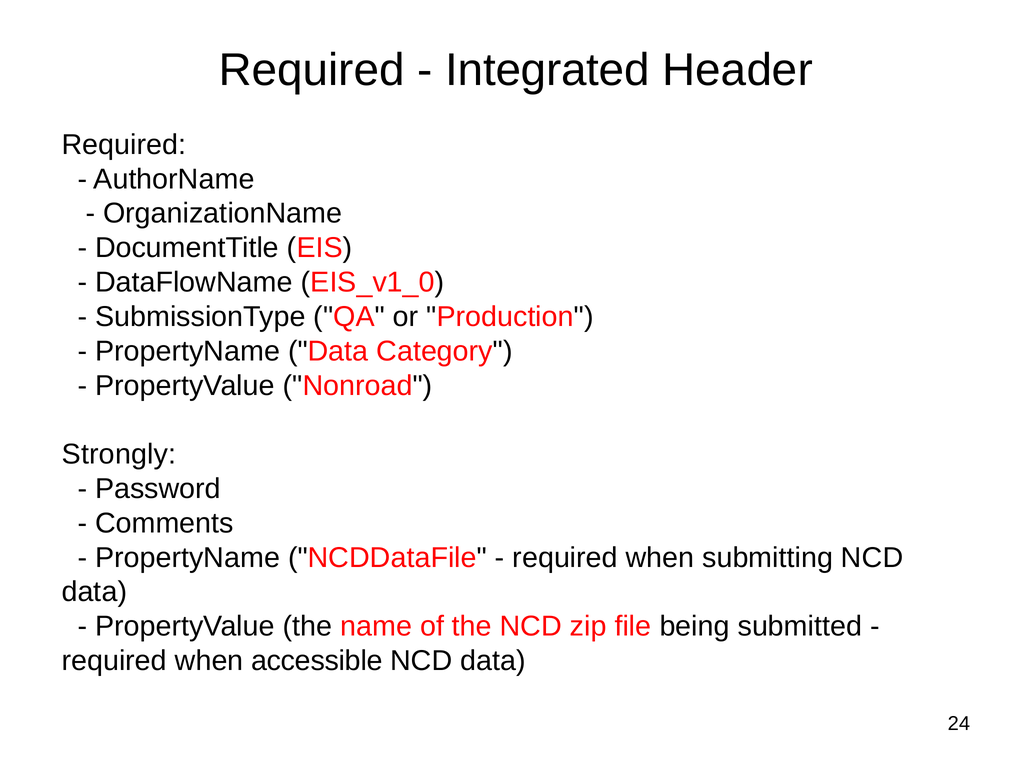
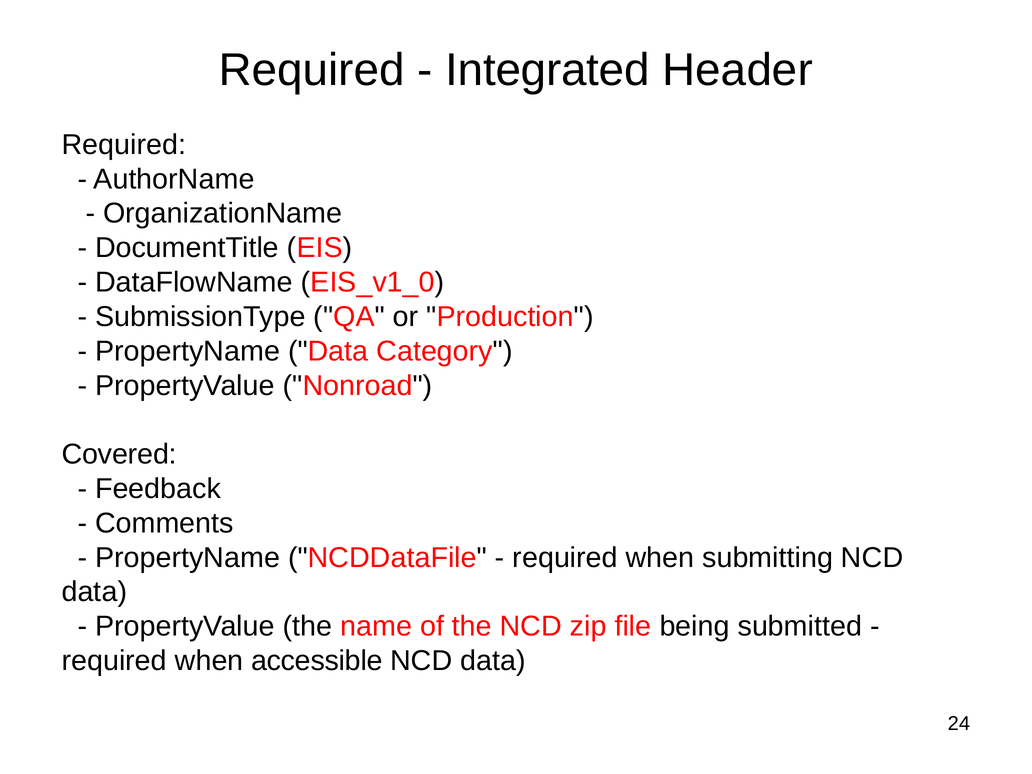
Strongly: Strongly -> Covered (119, 454)
Password: Password -> Feedback (158, 489)
